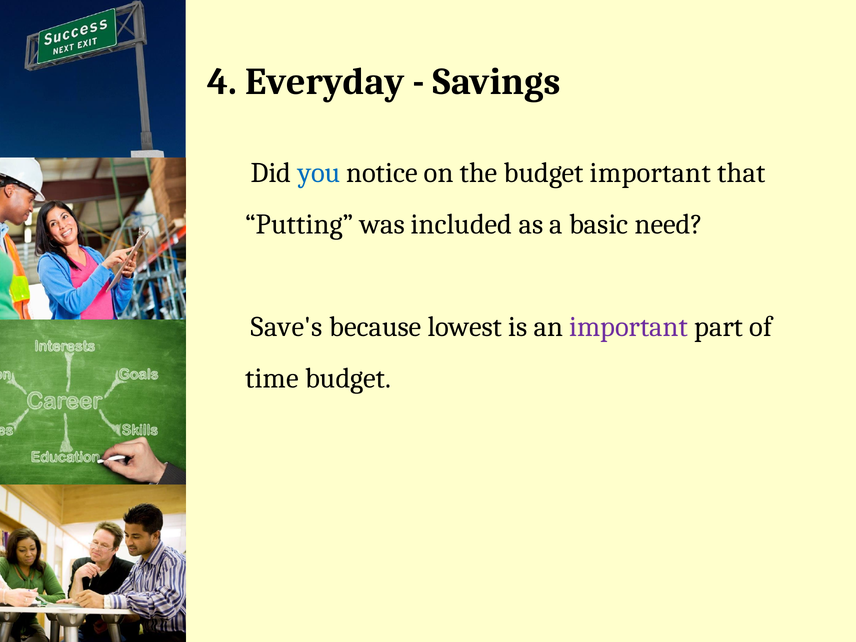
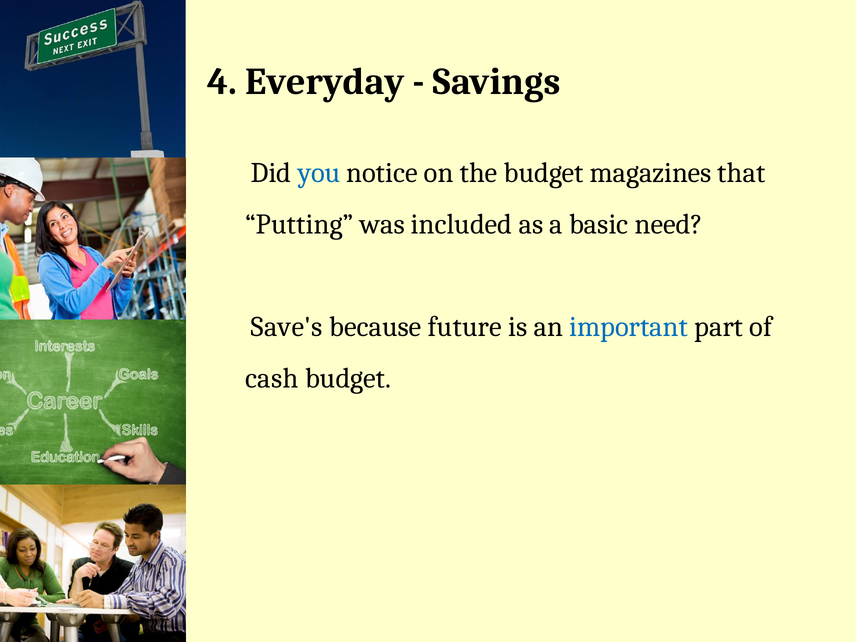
budget important: important -> magazines (651, 173)
lowest: lowest -> future (465, 327)
important colour: purple -> blue (629, 327)
time: time -> cash (272, 378)
